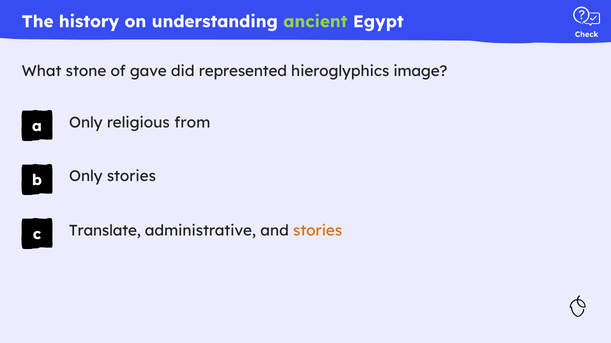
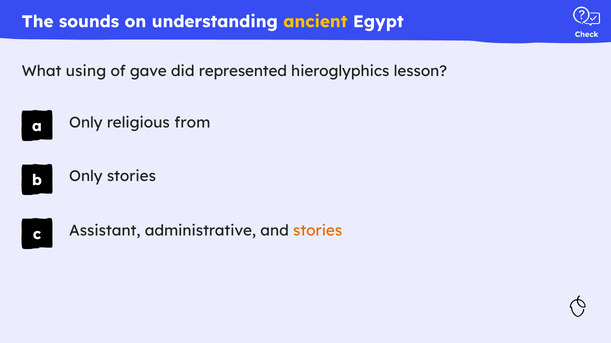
history: history -> sounds (89, 22)
ancient colour: light green -> yellow (315, 22)
stone: stone -> using (86, 72)
image: image -> lesson (420, 72)
Translate: Translate -> Assistant (105, 231)
